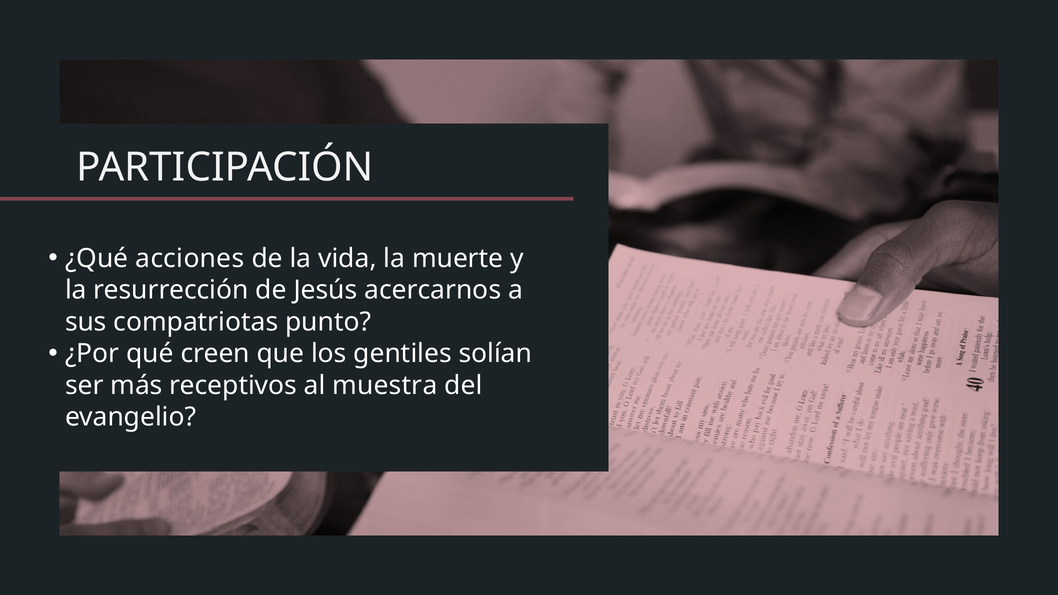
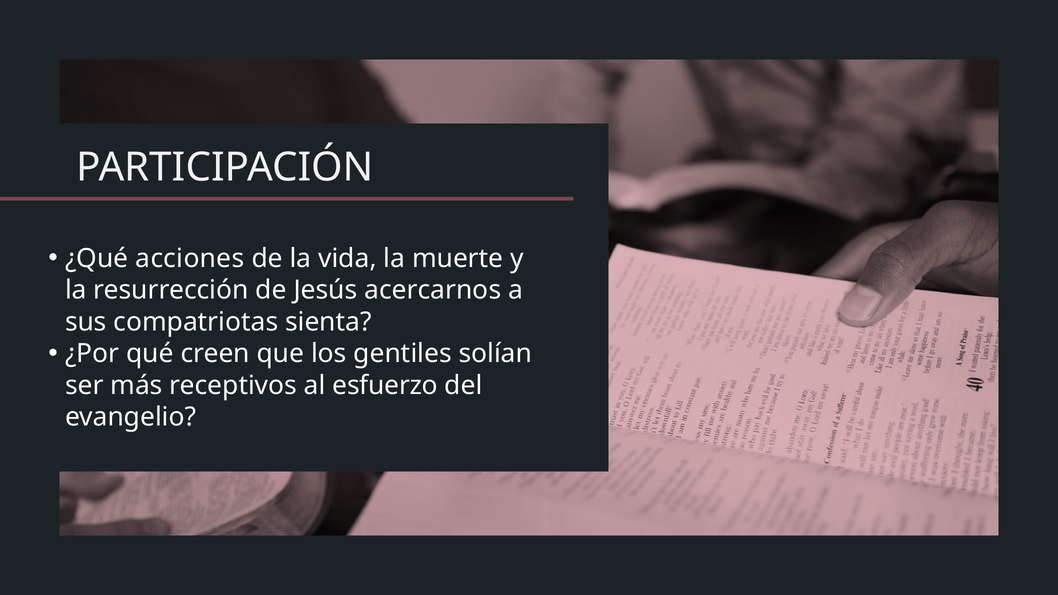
punto: punto -> sienta (328, 322)
muestra: muestra -> esfuerzo (385, 386)
